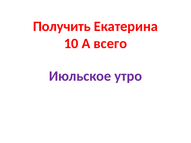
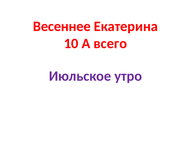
Получить: Получить -> Весеннее (62, 26)
